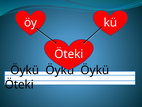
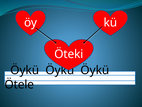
Öteki: Öteki -> Ötele (19, 84)
